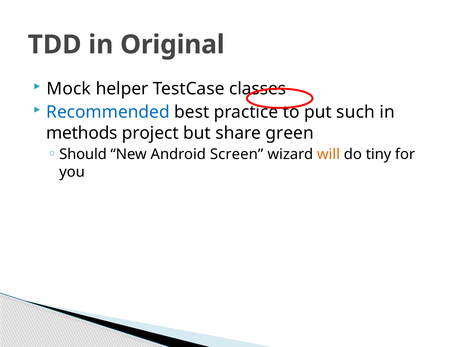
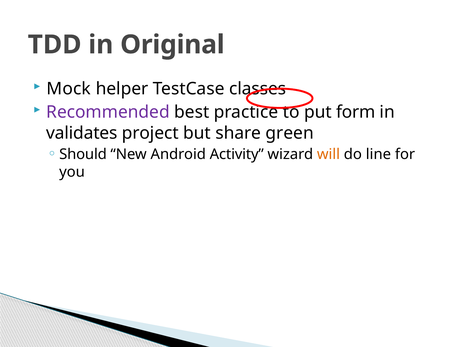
Recommended colour: blue -> purple (108, 112)
such: such -> form (356, 112)
methods: methods -> validates (82, 133)
Screen: Screen -> Activity (237, 154)
tiny: tiny -> line (378, 154)
